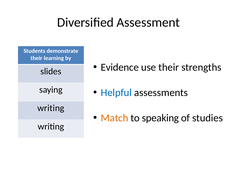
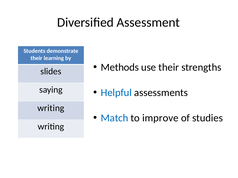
Evidence: Evidence -> Methods (120, 68)
Match colour: orange -> blue (115, 118)
speaking: speaking -> improve (160, 118)
